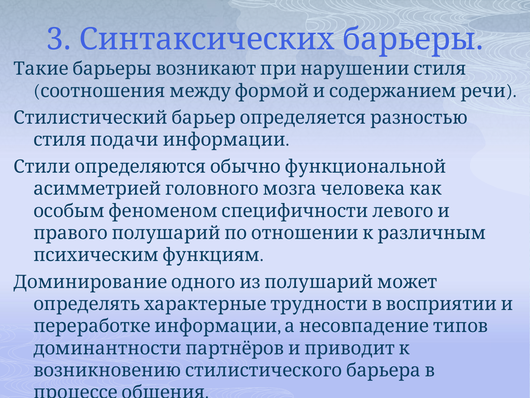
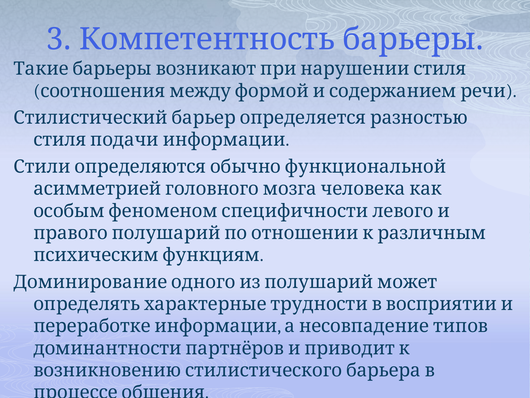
Синтаксических: Синтаксических -> Компетентность (207, 39)
